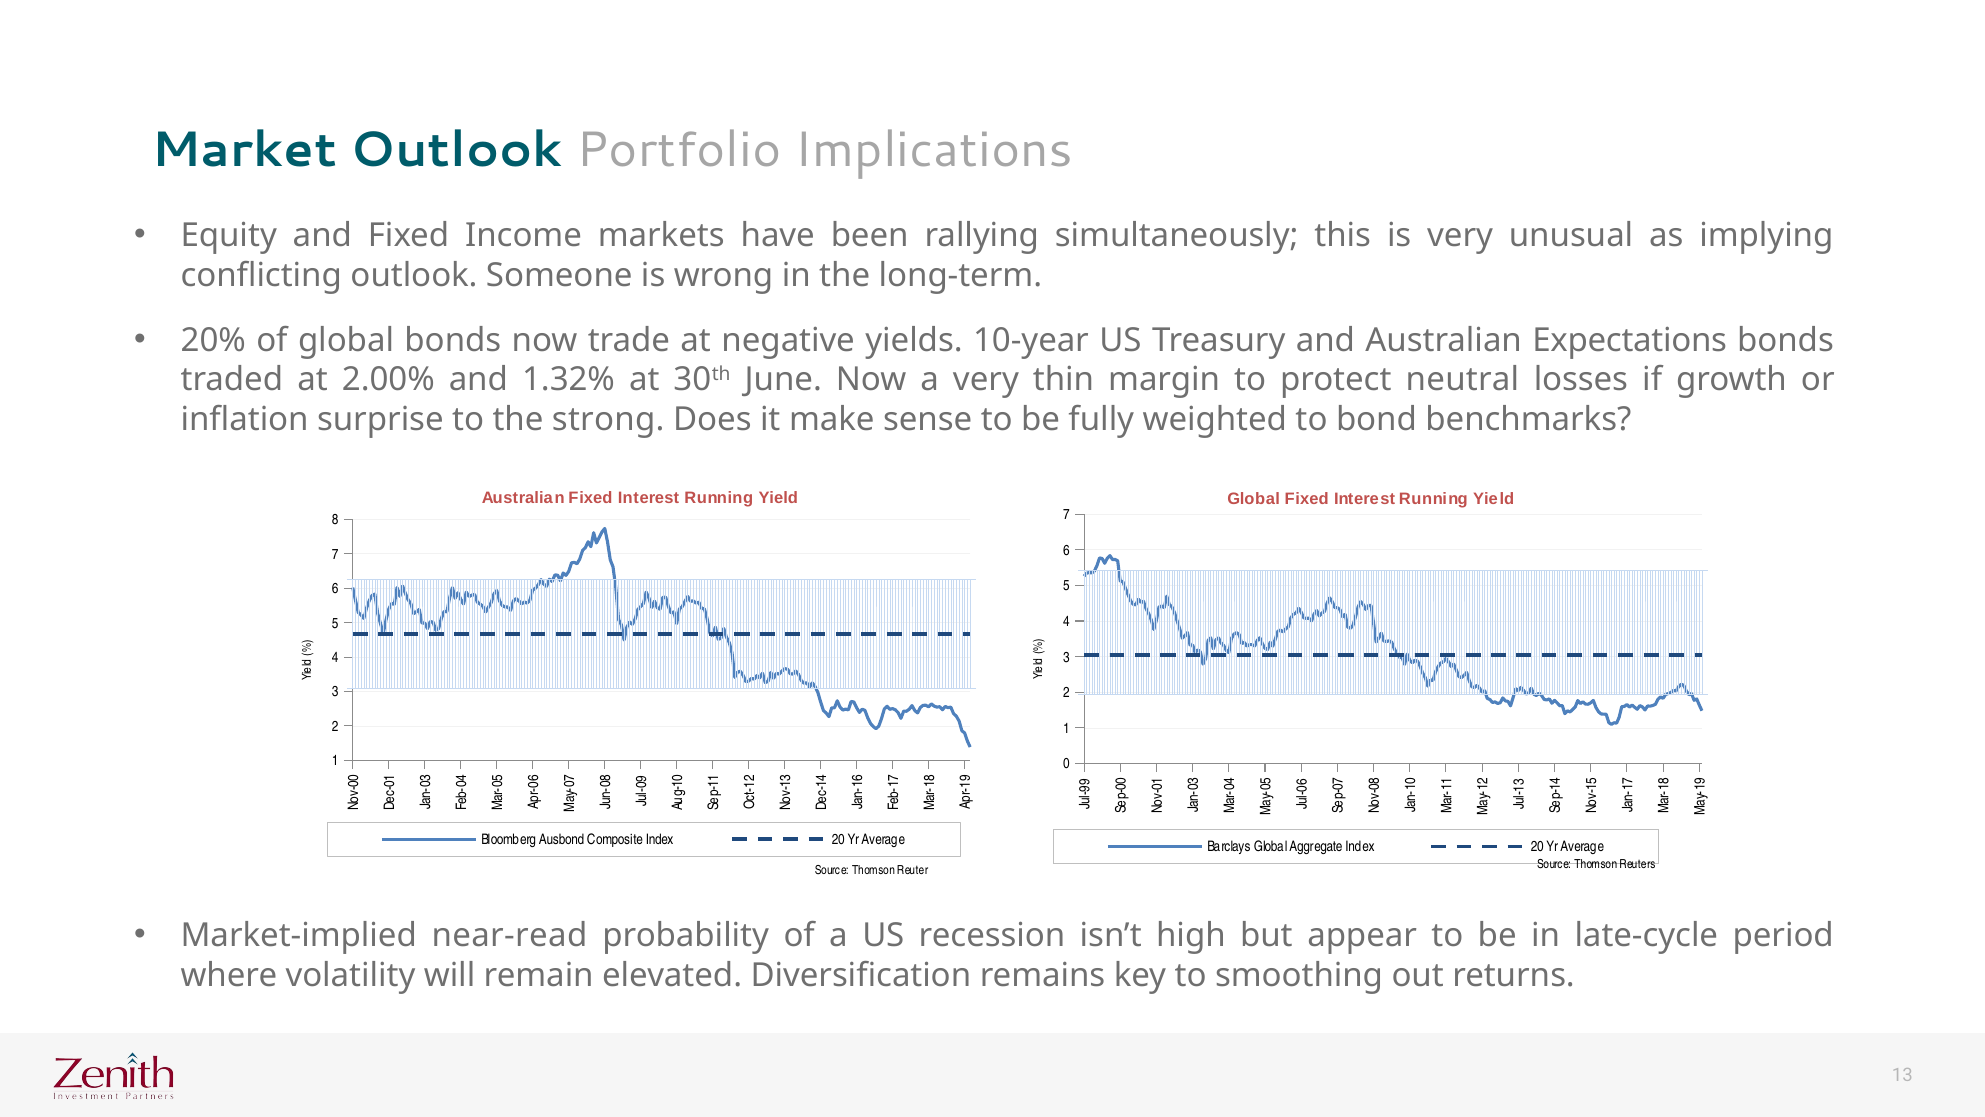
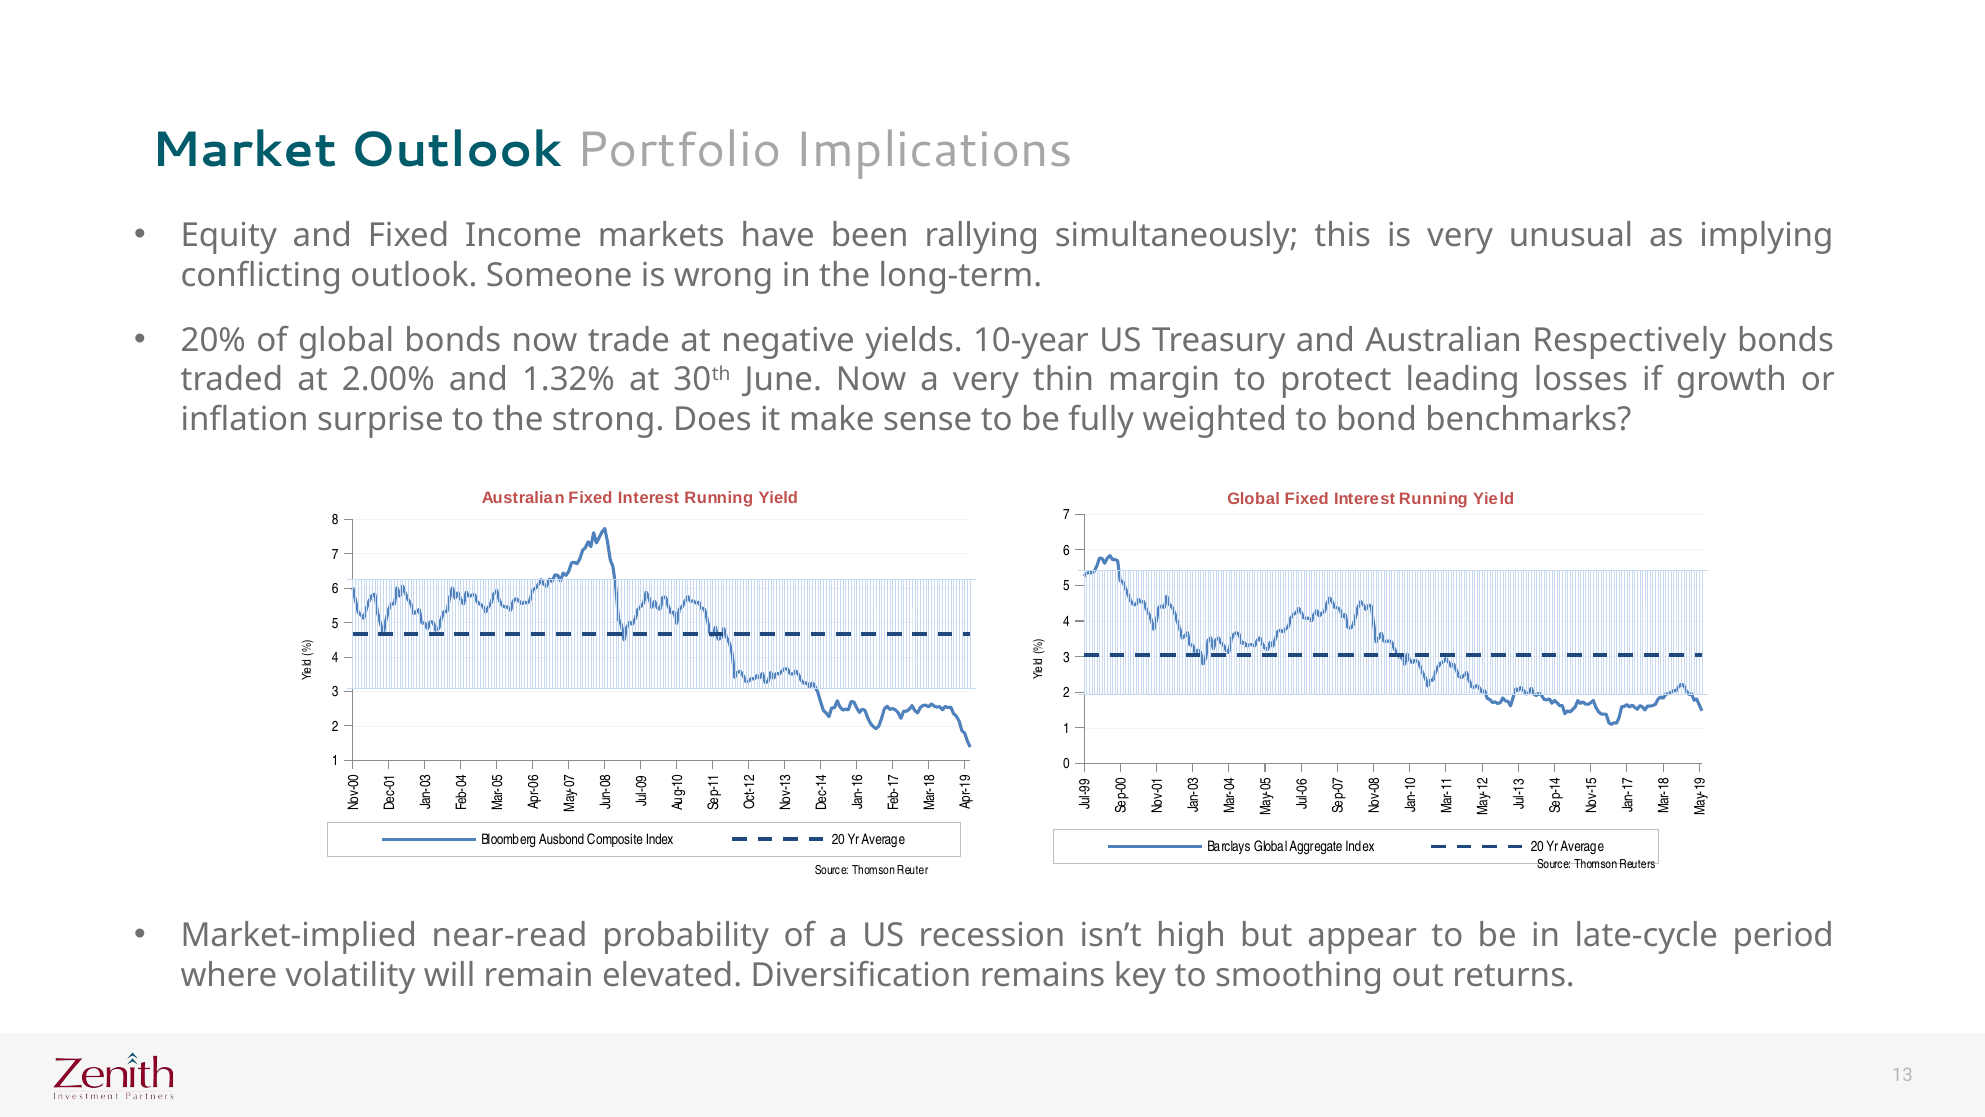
Expectations: Expectations -> Respectively (1629, 340)
neutral: neutral -> leading (1463, 380)
